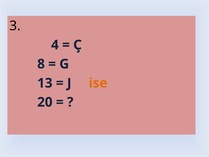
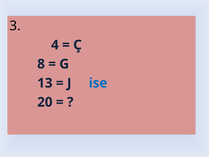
ise colour: orange -> blue (98, 83)
